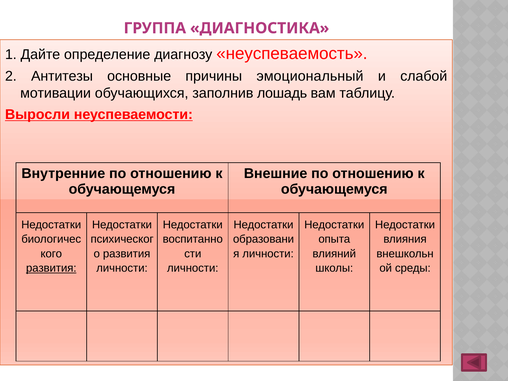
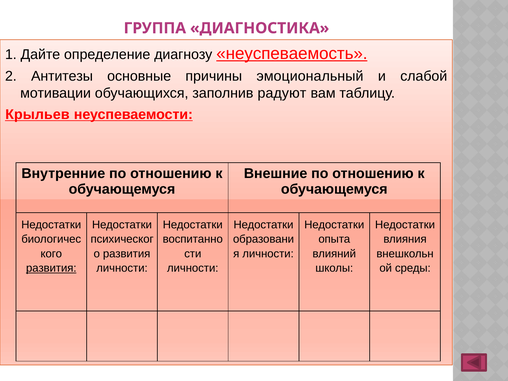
неуспеваемость underline: none -> present (292, 54)
лошадь: лошадь -> радуют (282, 93)
Выросли: Выросли -> Крыльев (37, 114)
